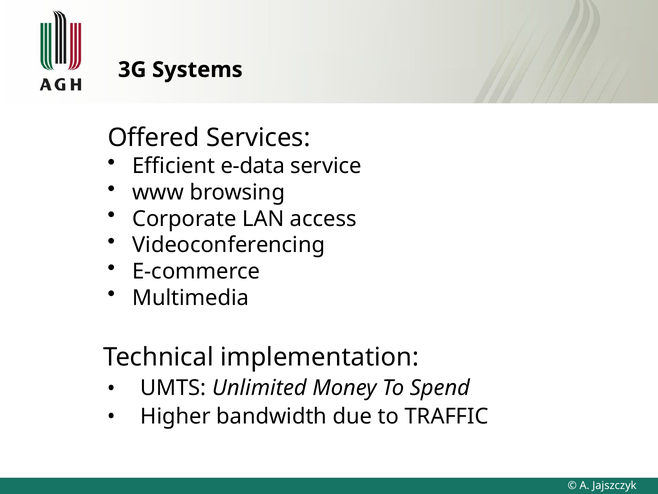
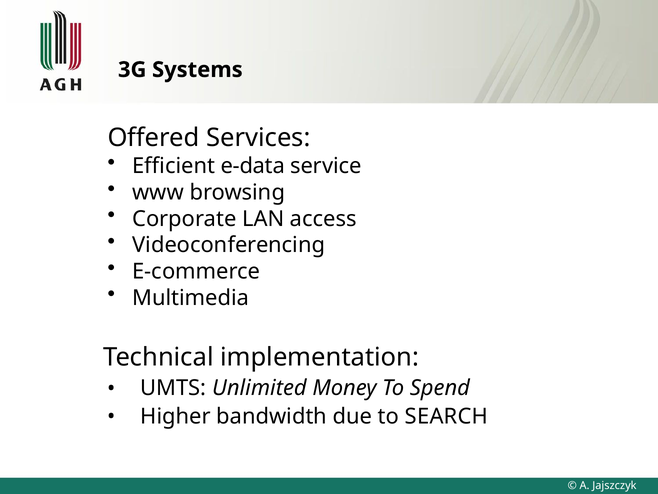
TRAFFIC: TRAFFIC -> SEARCH (447, 416)
